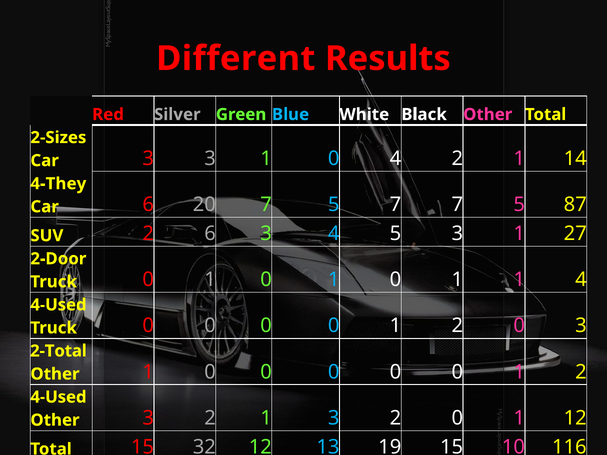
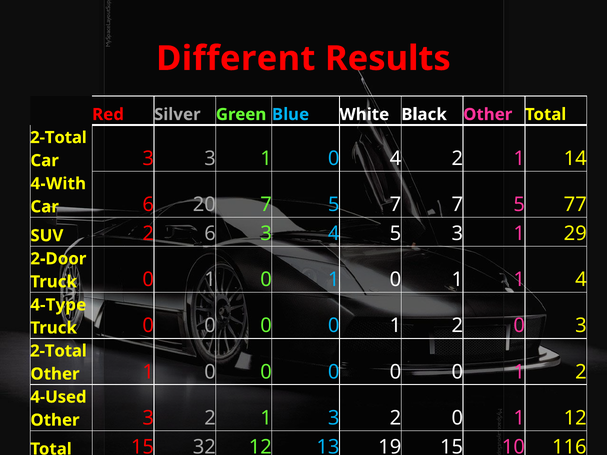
2-Sizes: 2-Sizes -> 2-Total (58, 138)
4-They: 4-They -> 4-With (58, 184)
87: 87 -> 77 (575, 205)
27: 27 -> 29 (575, 234)
4-Used: 4-Used -> 4-Type (58, 305)
